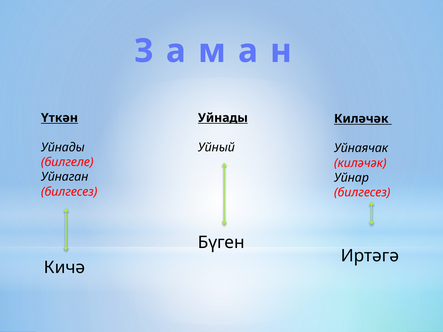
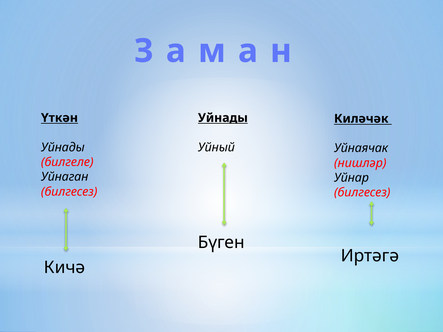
киләчәк: киләчәк -> нишләр (360, 163)
